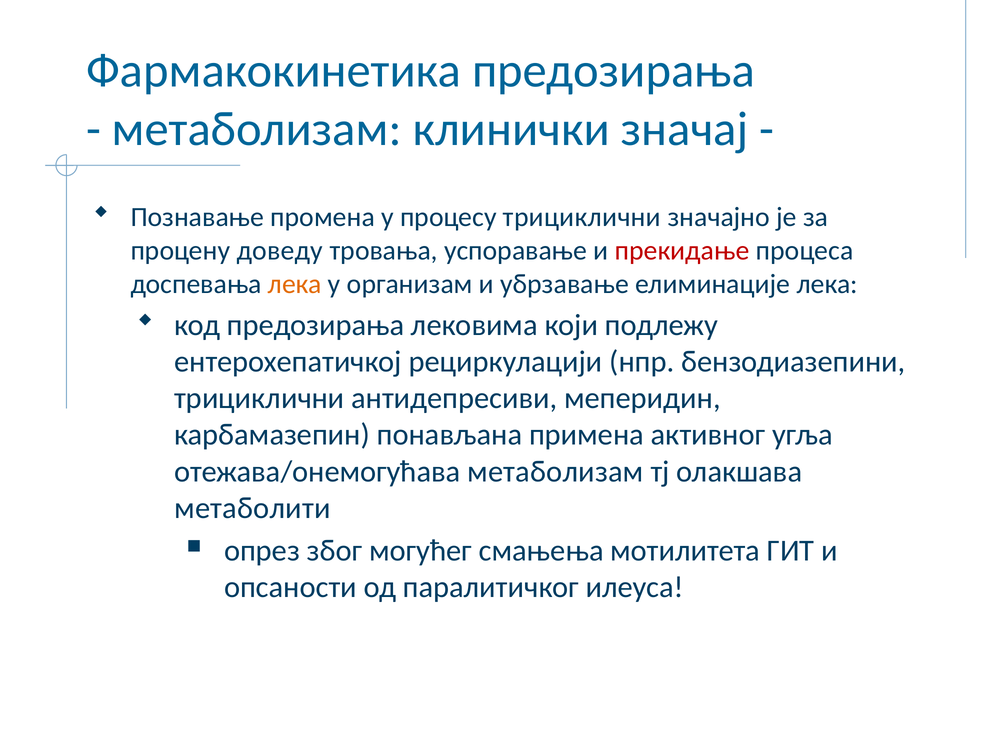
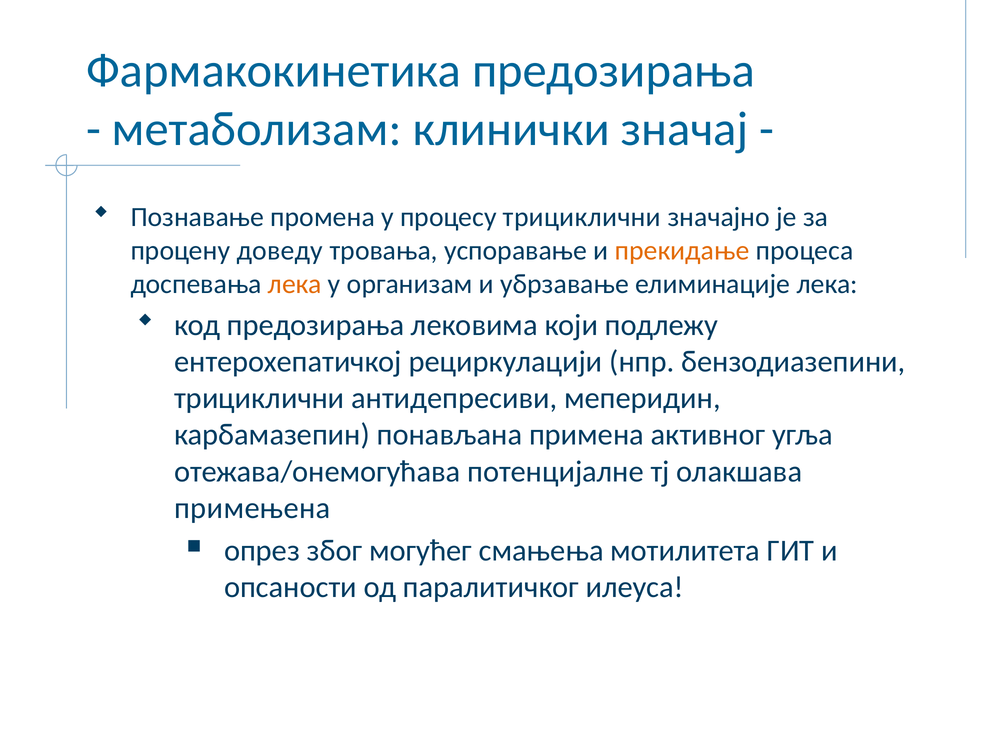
прекидање colour: red -> orange (682, 251)
отежава/онемогућава метаболизам: метаболизам -> потенцијалне (556, 472)
метаболити: метаболити -> примењена (252, 508)
